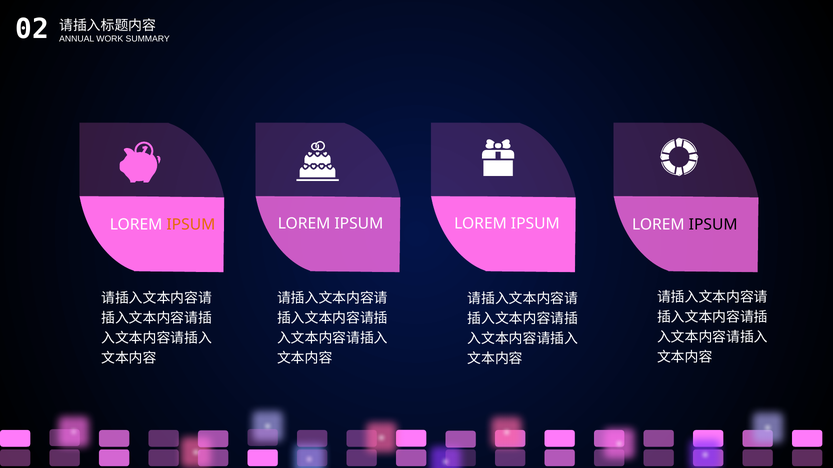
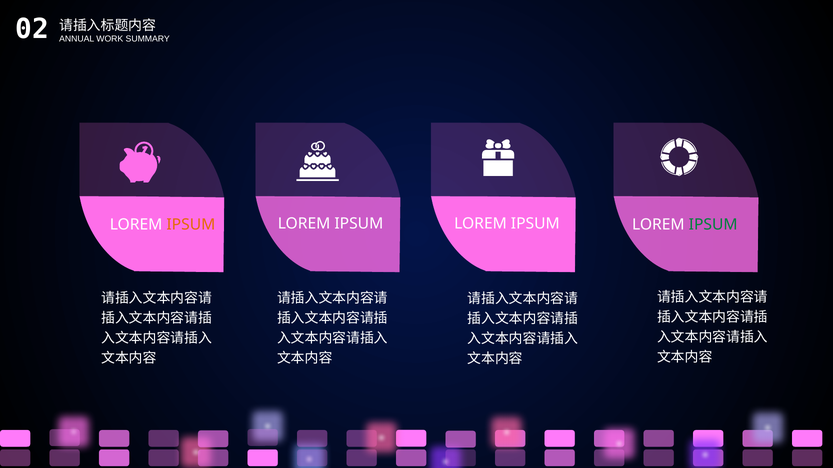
IPSUM colour: black -> green (713, 225)
